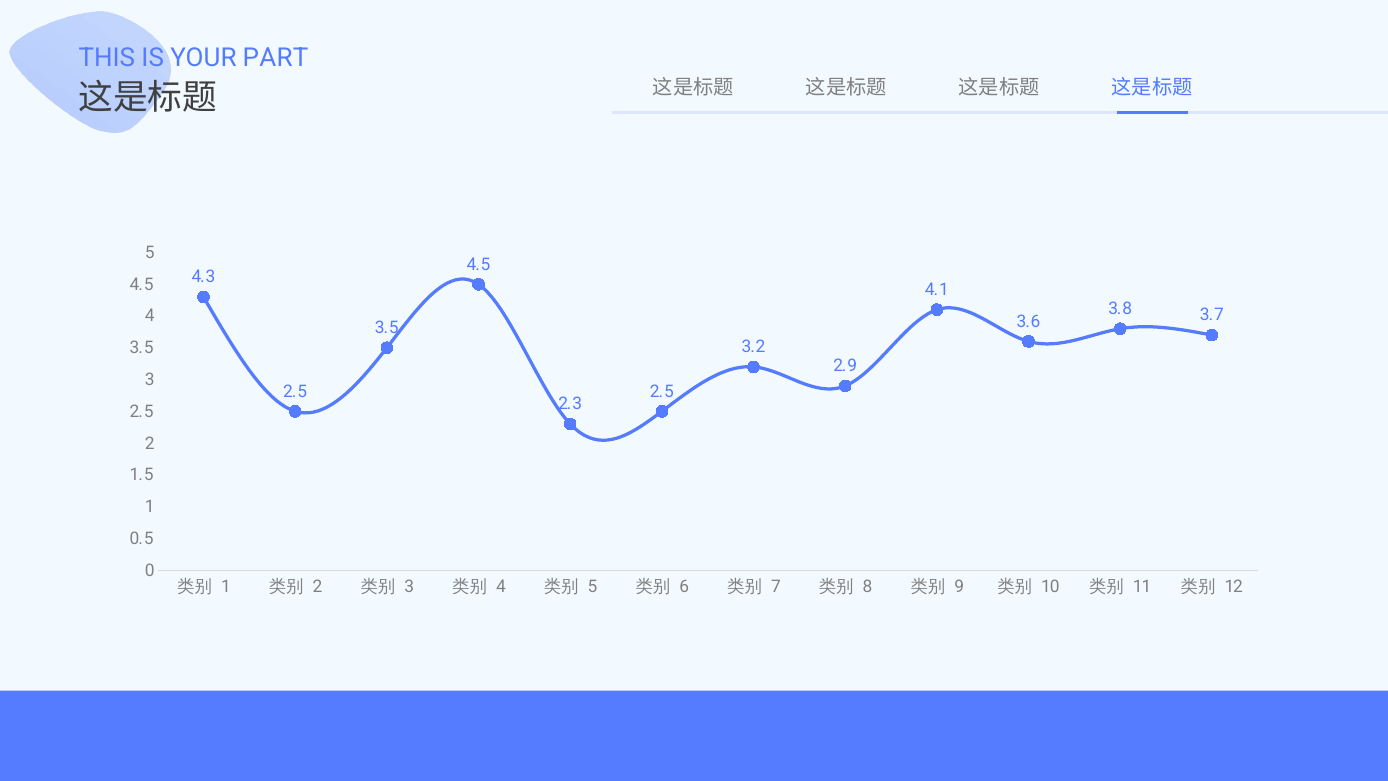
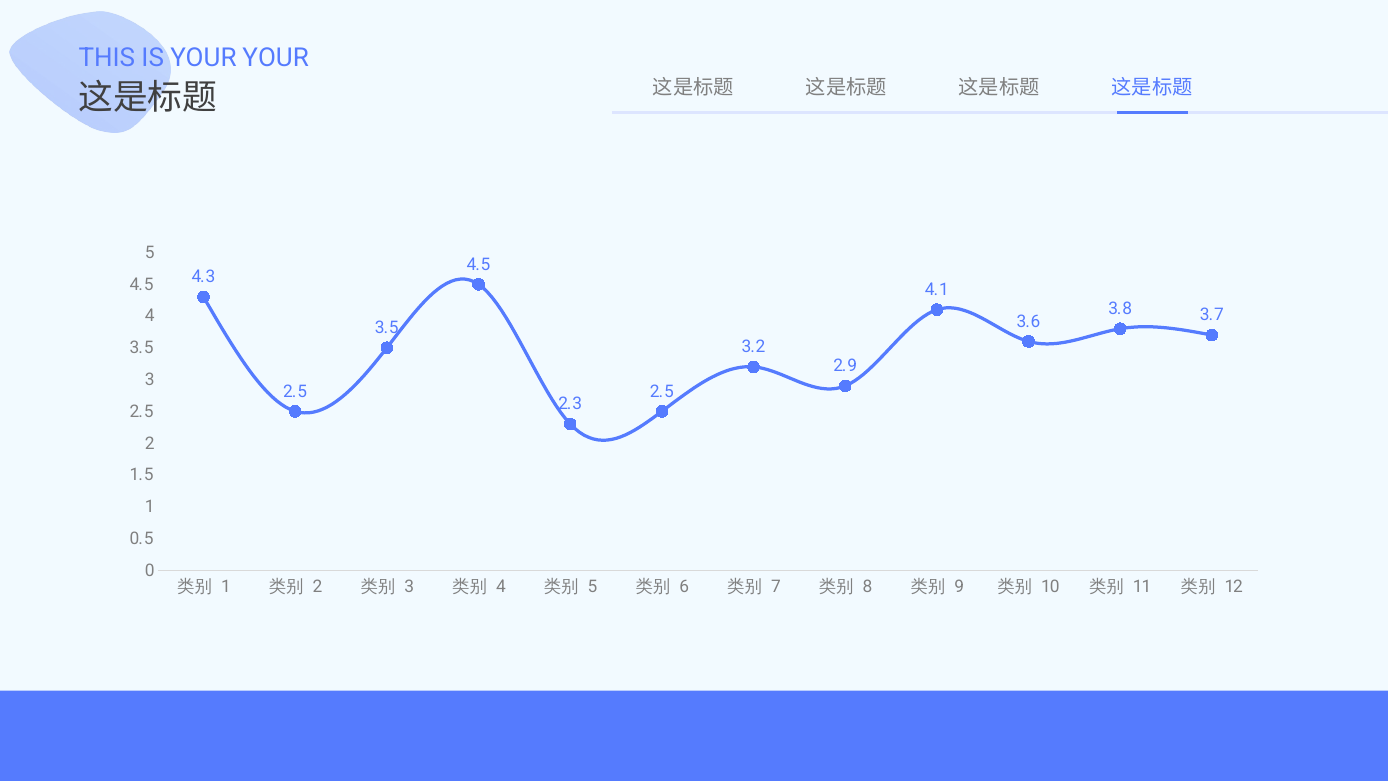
YOUR PART: PART -> YOUR (276, 58)
